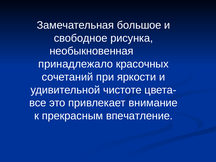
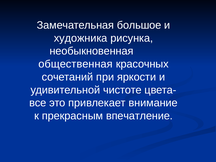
свободное: свободное -> художника (81, 38)
принадлежало: принадлежало -> общественная (76, 64)
